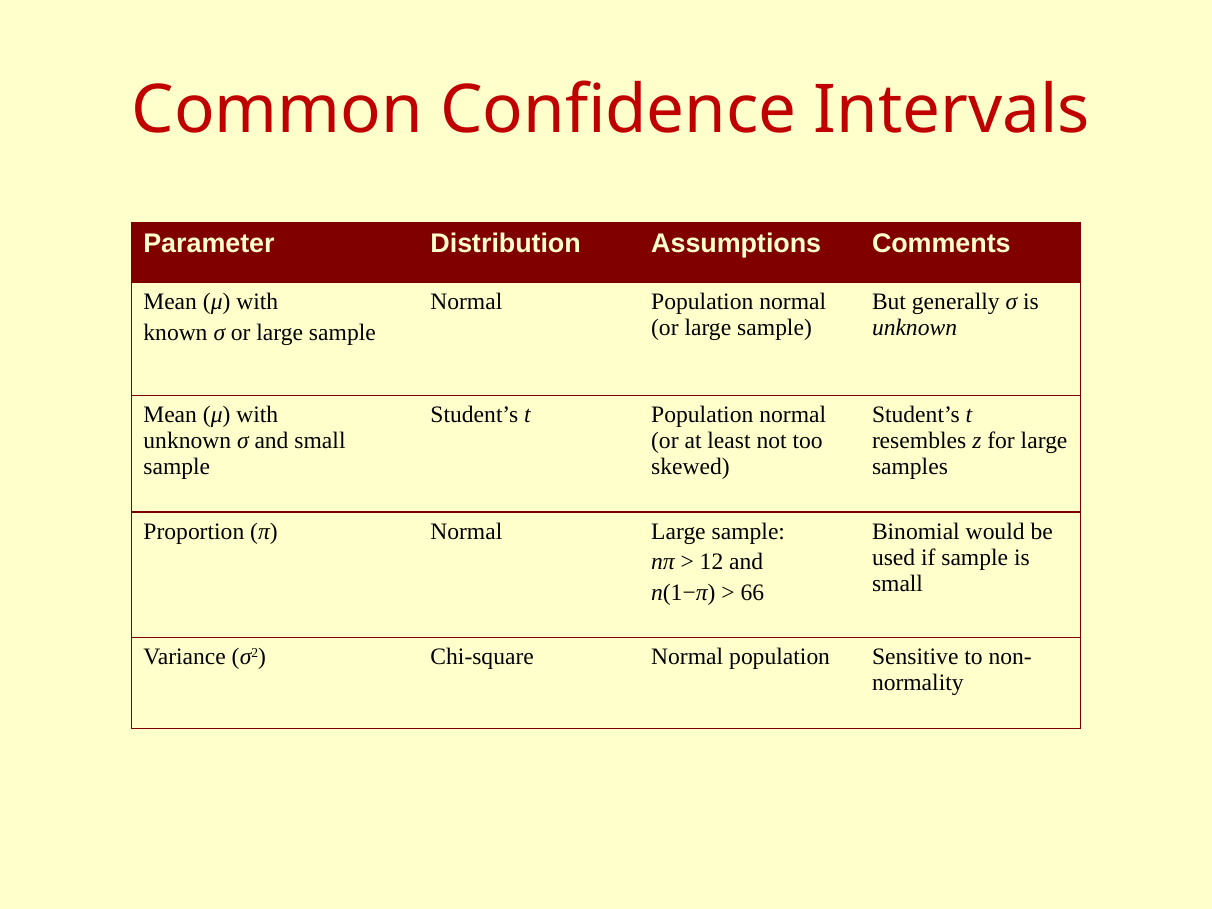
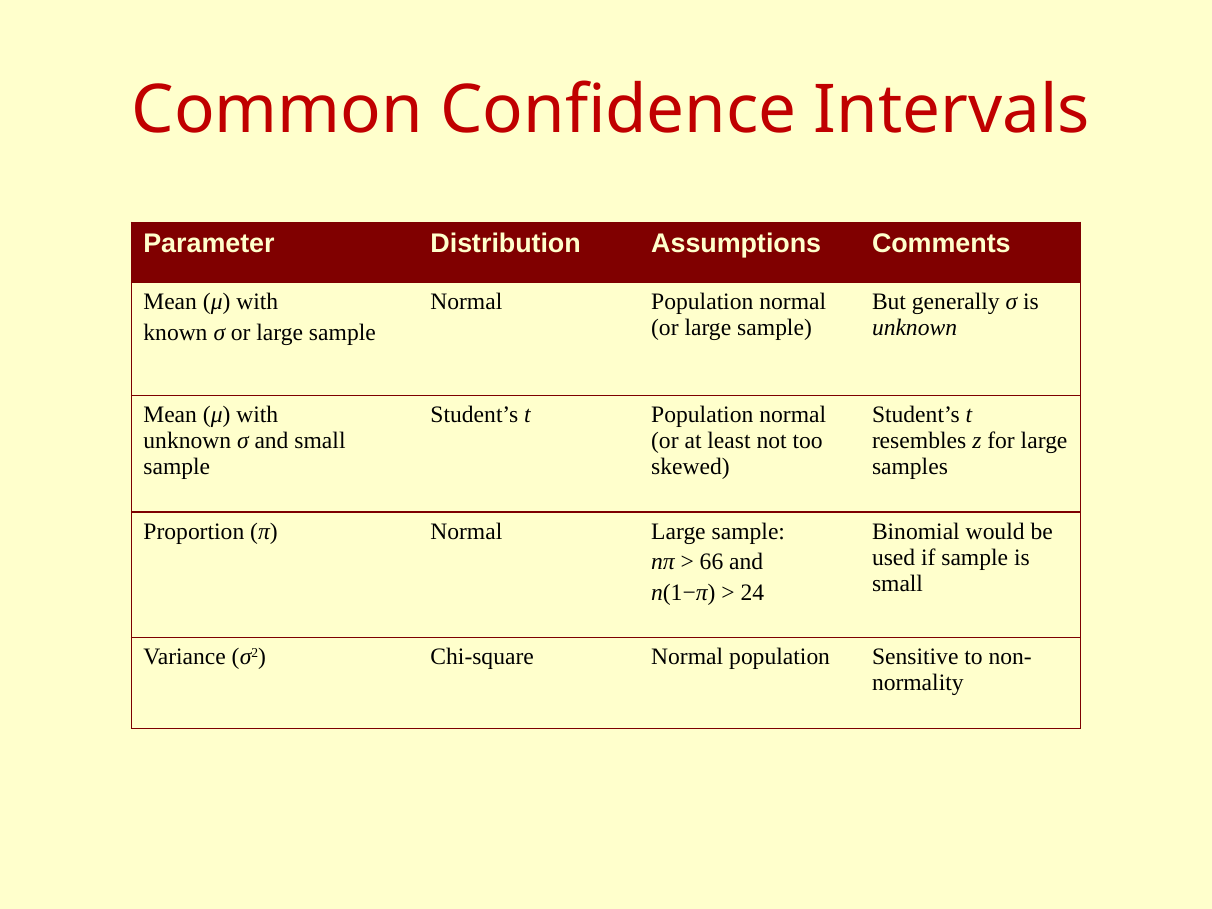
12: 12 -> 66 (712, 562)
66: 66 -> 24 (752, 593)
